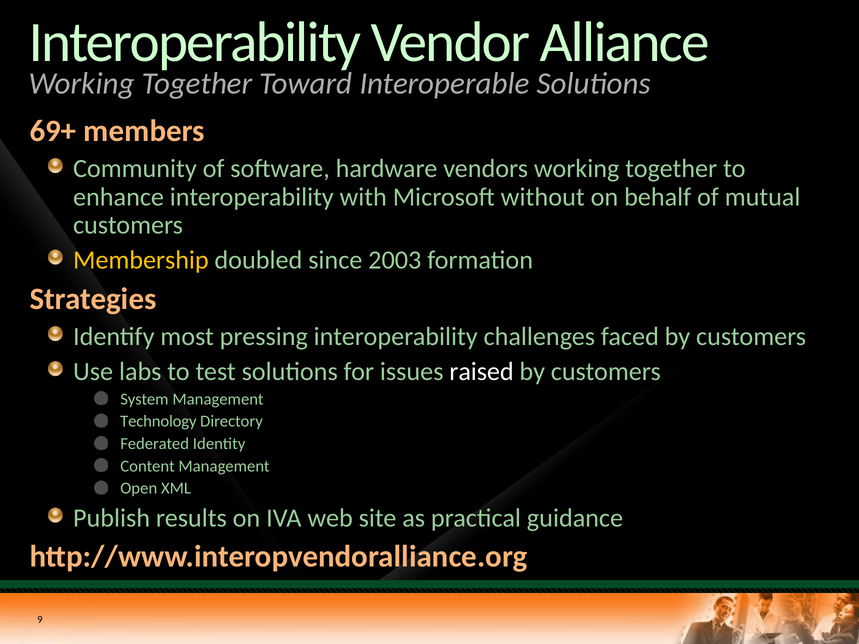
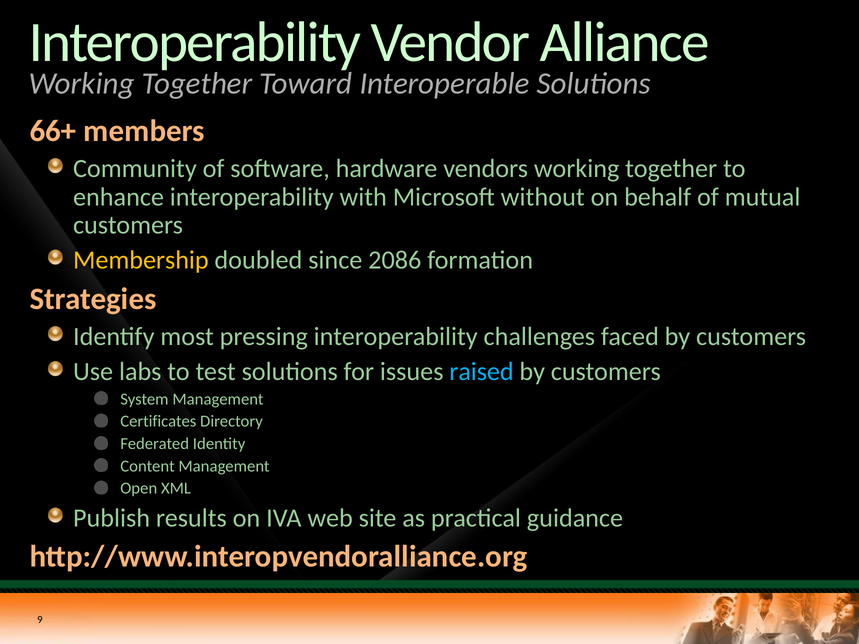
69+: 69+ -> 66+ (53, 131)
2003: 2003 -> 2086 (395, 260)
raised colour: white -> light blue (482, 372)
Technology: Technology -> Certificates (158, 422)
